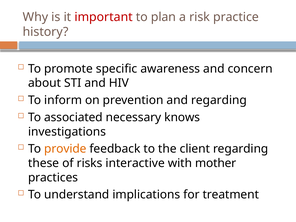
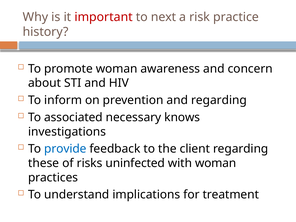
plan: plan -> next (163, 17)
promote specific: specific -> woman (117, 69)
provide colour: orange -> blue (65, 149)
interactive: interactive -> uninfected (135, 163)
with mother: mother -> woman (216, 163)
